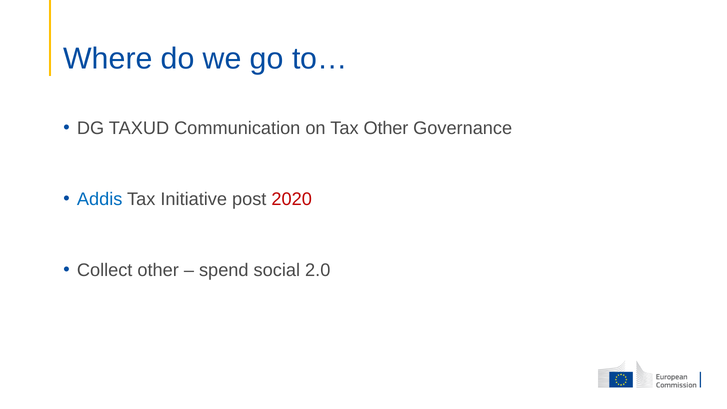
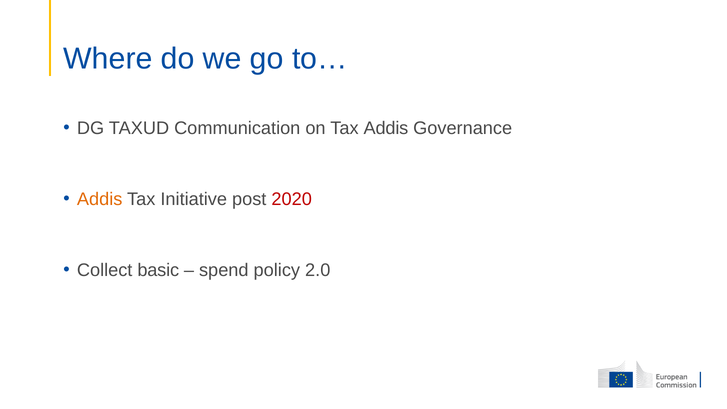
Tax Other: Other -> Addis (386, 128)
Addis colour: blue -> orange (100, 199)
Collect other: other -> basic (158, 270)
social: social -> policy (277, 270)
